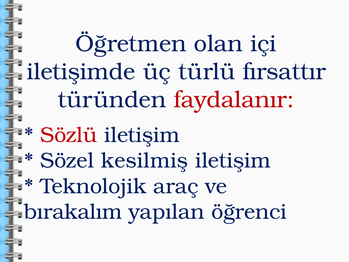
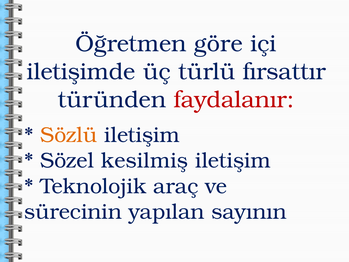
olan: olan -> göre (218, 44)
Sözlü colour: red -> orange (69, 135)
bırakalım: bırakalım -> sürecinin (73, 212)
öğrenci: öğrenci -> sayının (249, 212)
